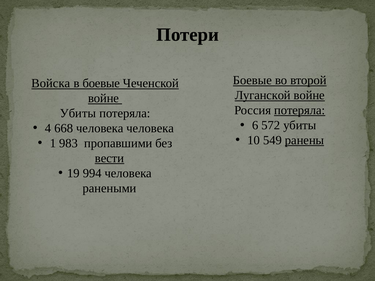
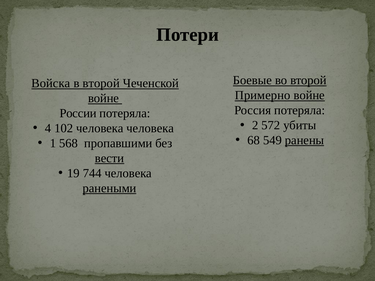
в боевые: боевые -> второй (101, 83)
Луганской: Луганской -> Примерно (263, 95)
потеряла underline: present -> none (300, 110)
Убиты: Убиты -> России (78, 113)
6: 6 -> 2 (255, 125)
668: 668 -> 102 (64, 128)
10: 10 -> 68 (254, 140)
983: 983 -> 568 (69, 143)
994: 994 -> 744 (92, 173)
ранеными underline: none -> present (110, 188)
